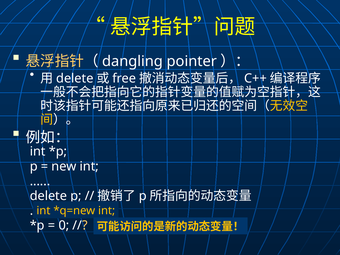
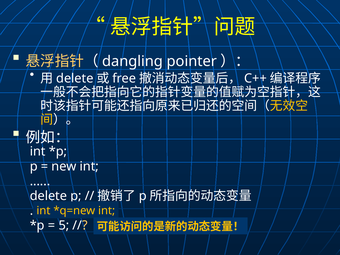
0: 0 -> 5 (64, 225)
